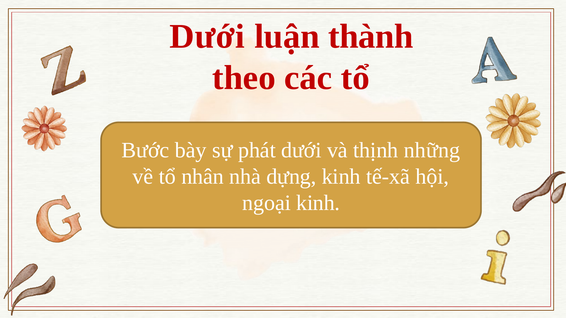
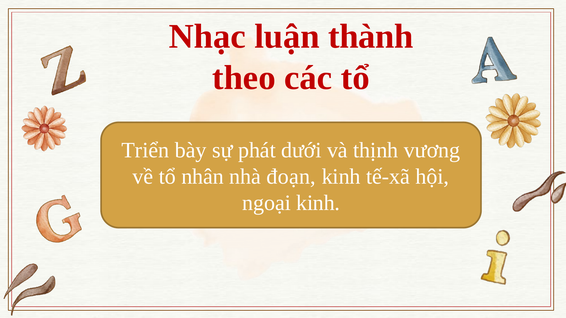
Dưới: Dưới -> Nhạc (207, 36)
Bước: Bước -> Triển (145, 150)
những: những -> vương (432, 150)
dựng: dựng -> đoạn (291, 177)
